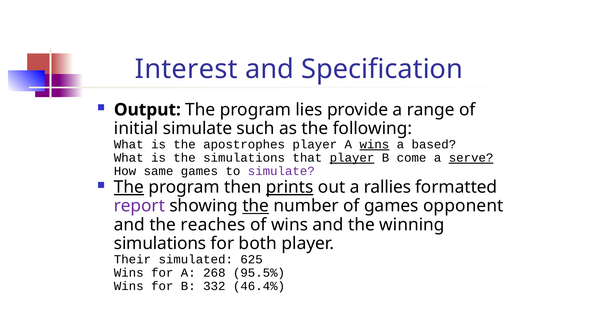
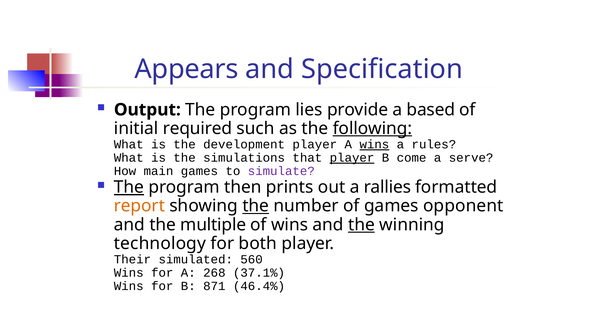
Interest: Interest -> Appears (187, 69)
range: range -> based (431, 110)
initial simulate: simulate -> required (197, 128)
following underline: none -> present (372, 128)
apostrophes: apostrophes -> development (244, 145)
based: based -> rules (434, 145)
serve underline: present -> none (471, 158)
same: same -> main (158, 171)
prints underline: present -> none (290, 187)
report colour: purple -> orange (139, 206)
reaches: reaches -> multiple (213, 225)
the underline: none -> present (361, 225)
simulations: simulations -> technology (160, 243)
625: 625 -> 560 (252, 259)
95.5%: 95.5% -> 37.1% (259, 273)
332: 332 -> 871 (214, 286)
